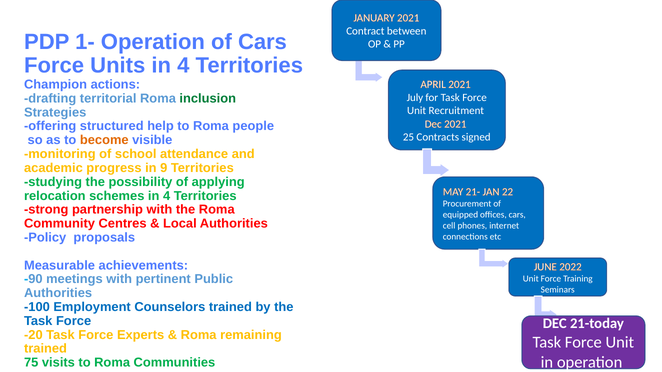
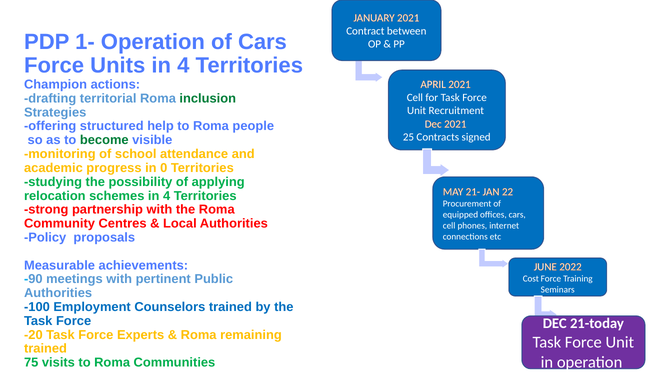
July: July -> Cell (415, 98)
become colour: orange -> green (104, 140)
9: 9 -> 0 (164, 168)
Unit: Unit -> Cost (531, 279)
